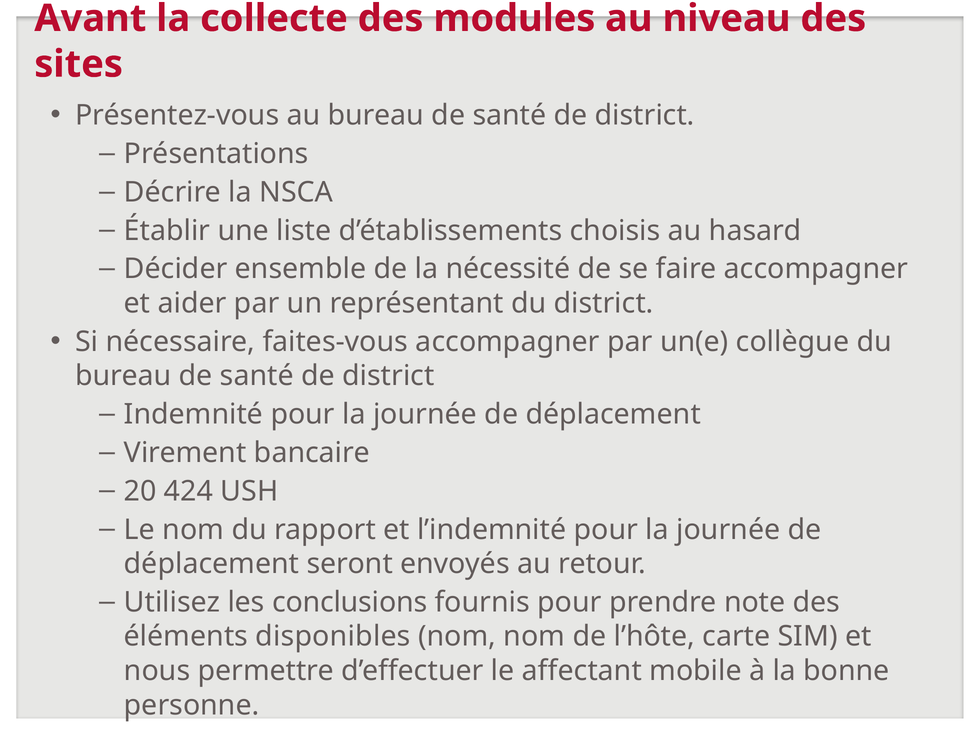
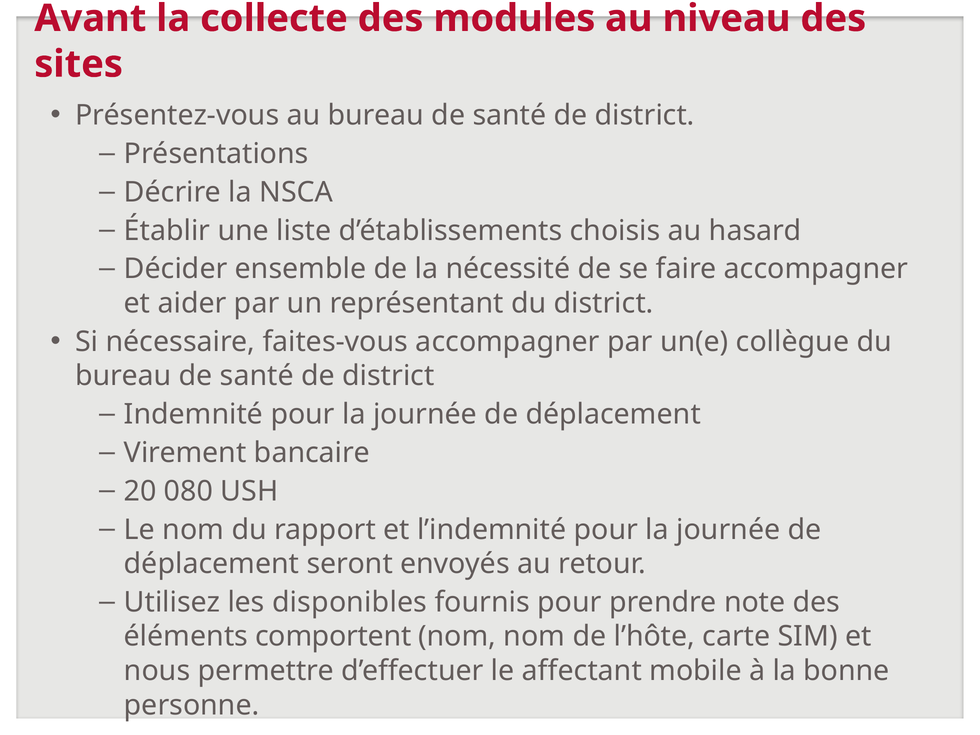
424: 424 -> 080 (188, 491)
conclusions: conclusions -> disponibles (350, 602)
disponibles: disponibles -> comportent (333, 637)
